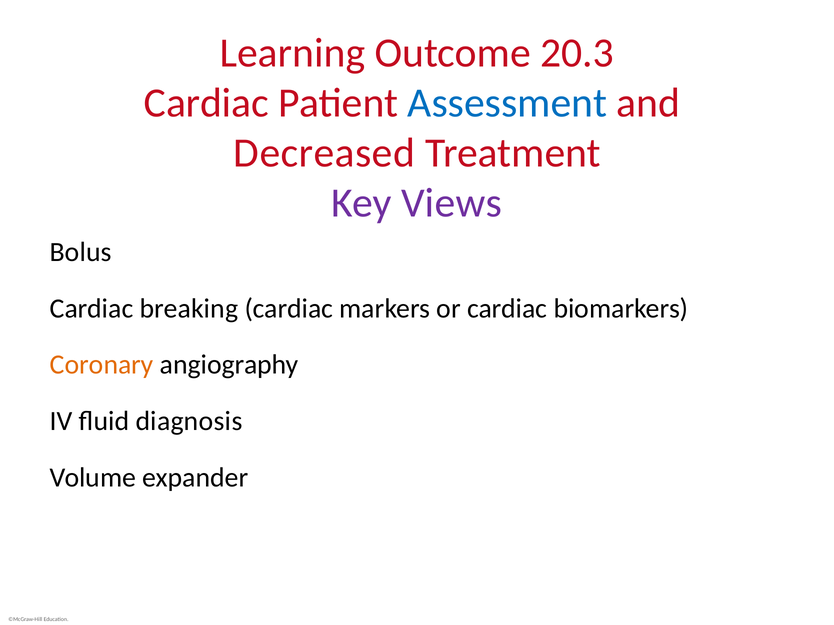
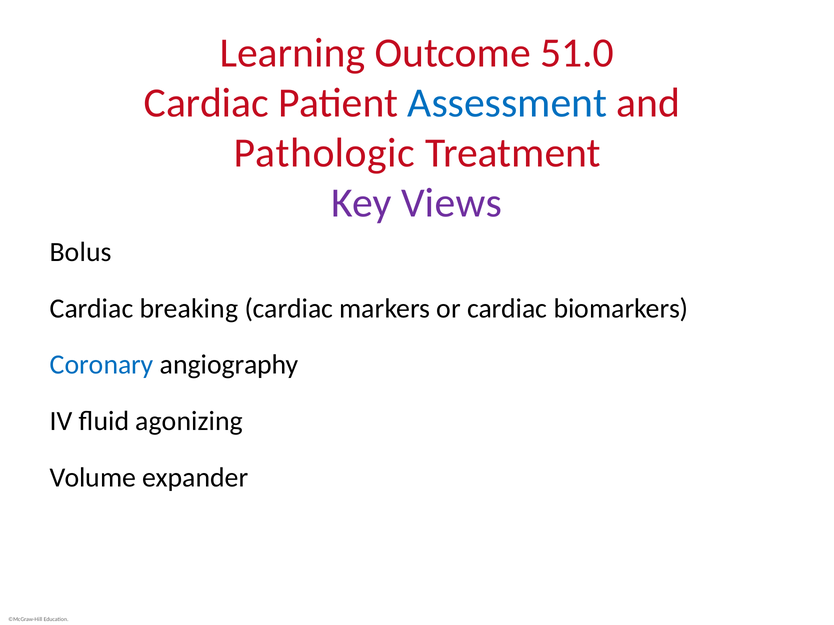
20.3: 20.3 -> 51.0 (577, 53)
Decreased: Decreased -> Pathologic (324, 153)
Coronary colour: orange -> blue (102, 365)
diagnosis: diagnosis -> agonizing (189, 422)
